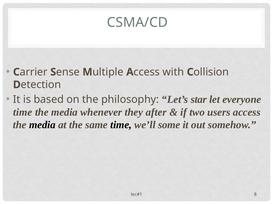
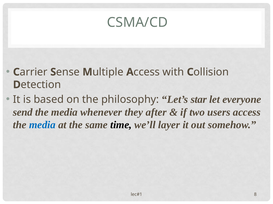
time: time -> send (23, 113)
media colour: black -> blue (42, 125)
some: some -> layer (169, 125)
